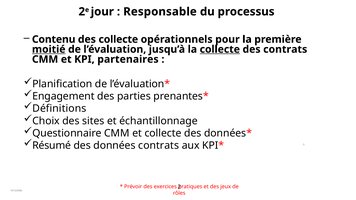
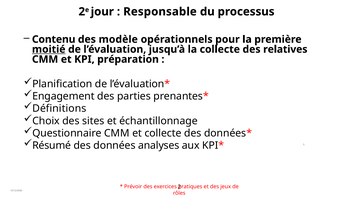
des collecte: collecte -> modèle (118, 39)
collecte underline: present -> none (220, 49)
des contrats: contrats -> relatives (285, 49)
partenaires: partenaires -> préparation (128, 59)
données contrats: contrats -> analyses (159, 146)
